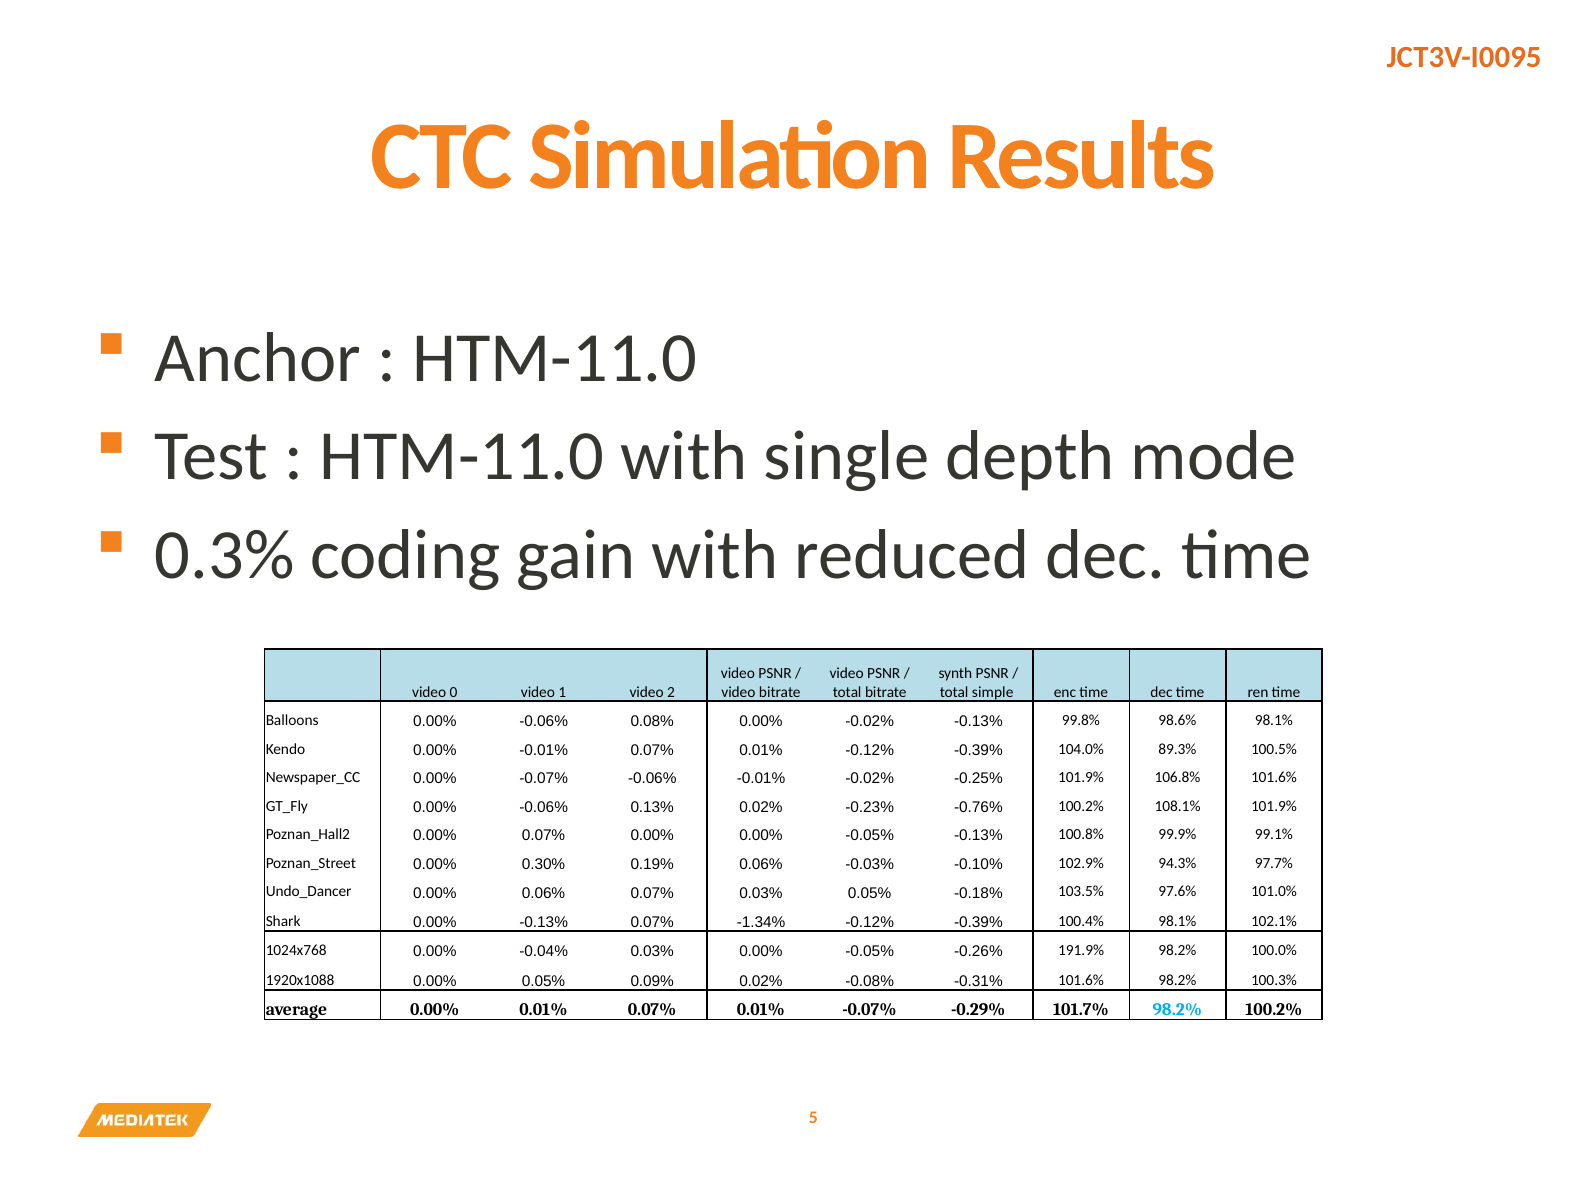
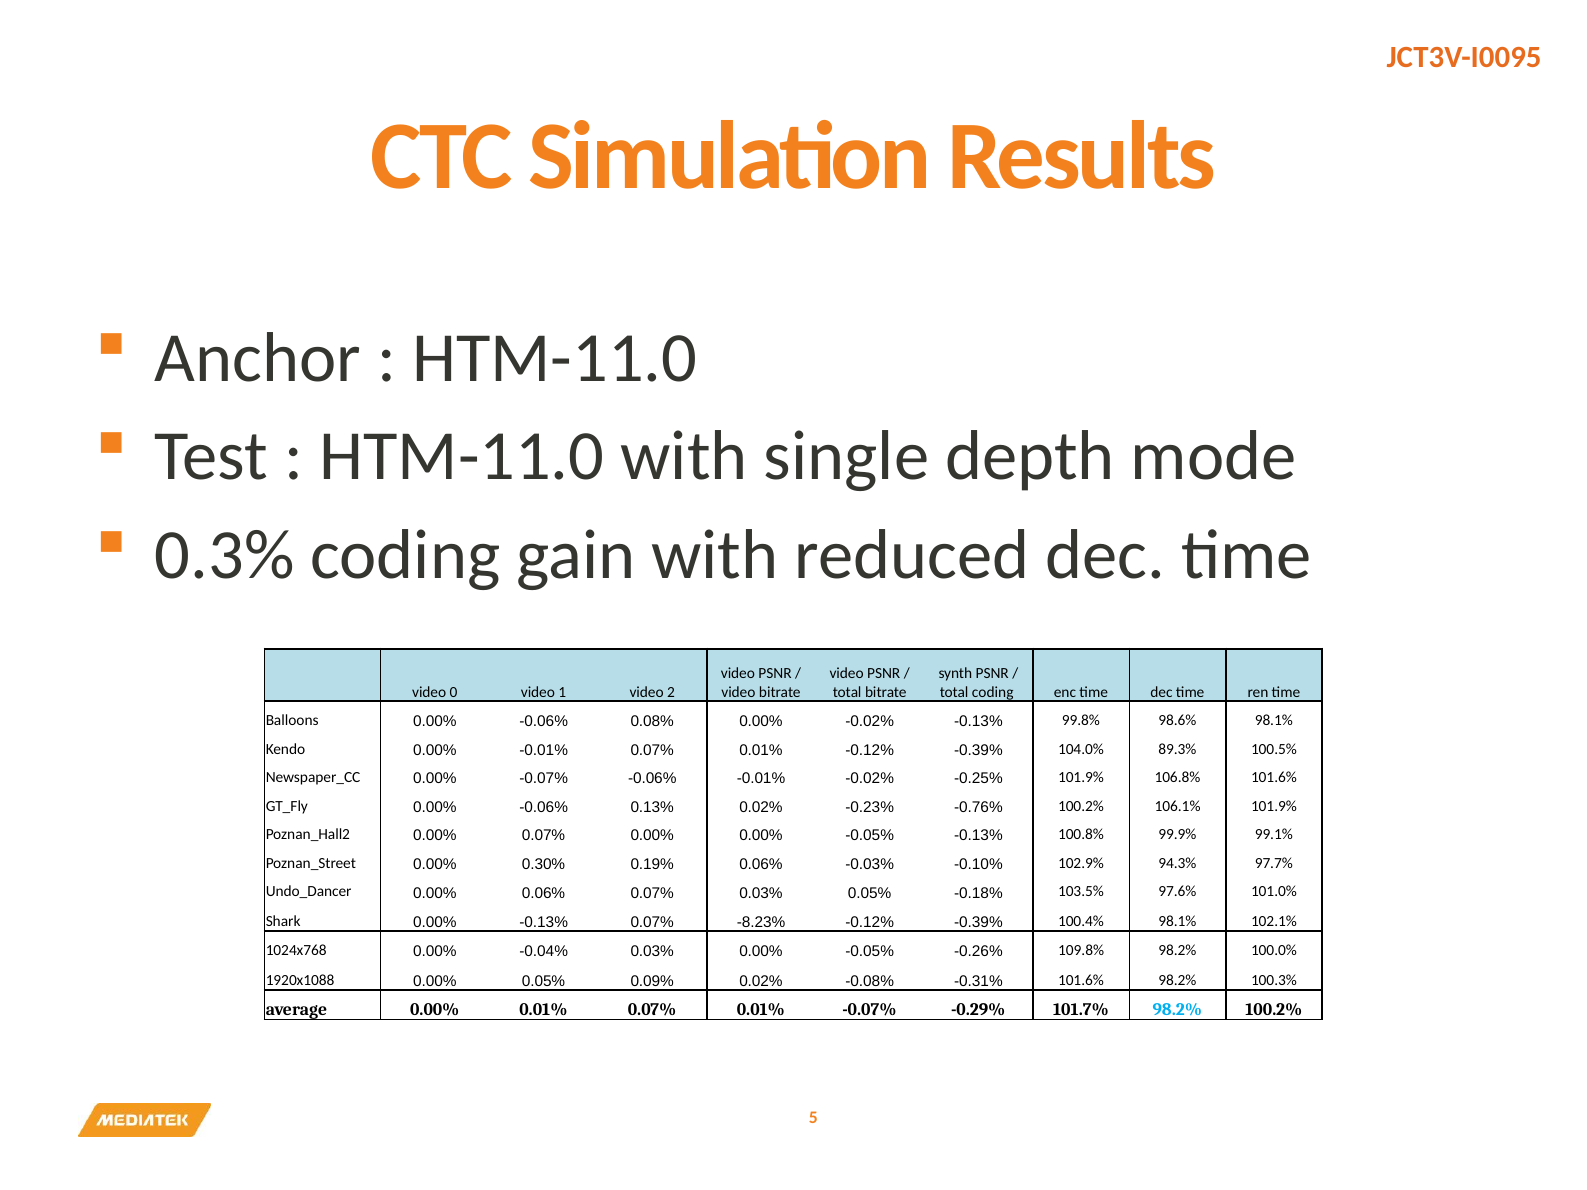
total simple: simple -> coding (993, 692)
108.1%: 108.1% -> 106.1% (1178, 806)
-1.34%: -1.34% -> -8.23% (761, 923)
191.9%: 191.9% -> 109.8% (1081, 951)
